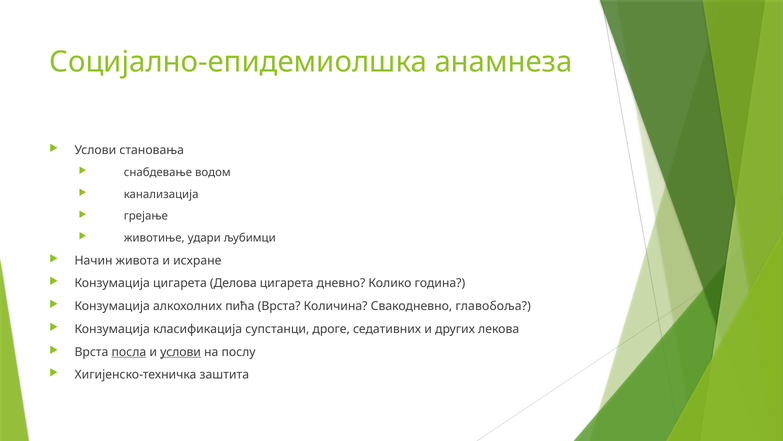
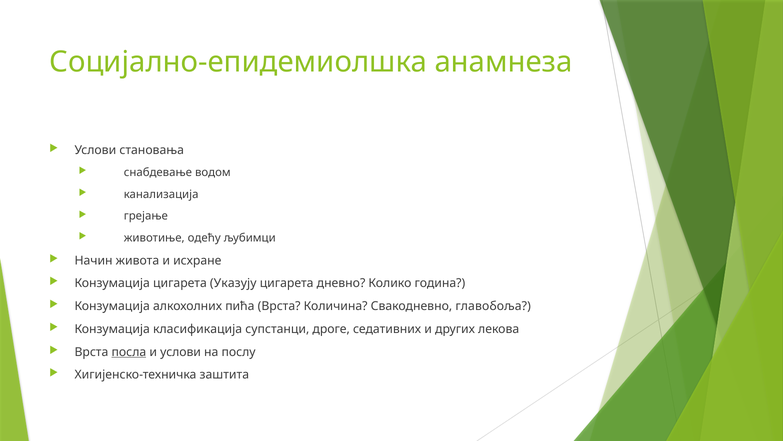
удари: удари -> одећу (204, 238)
Делова: Делова -> Указују (233, 283)
услови underline: present -> none (181, 352)
